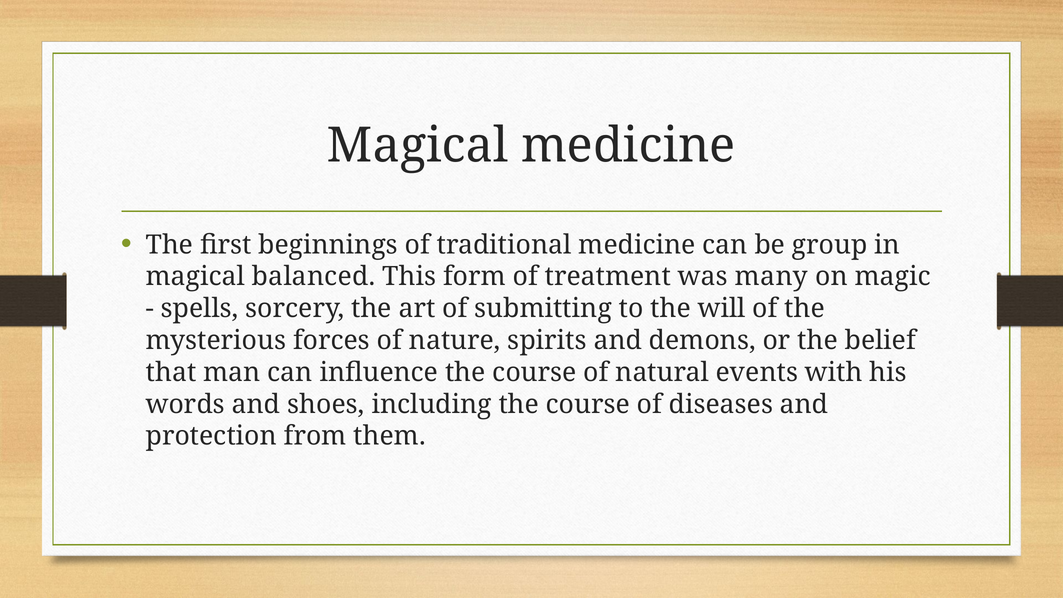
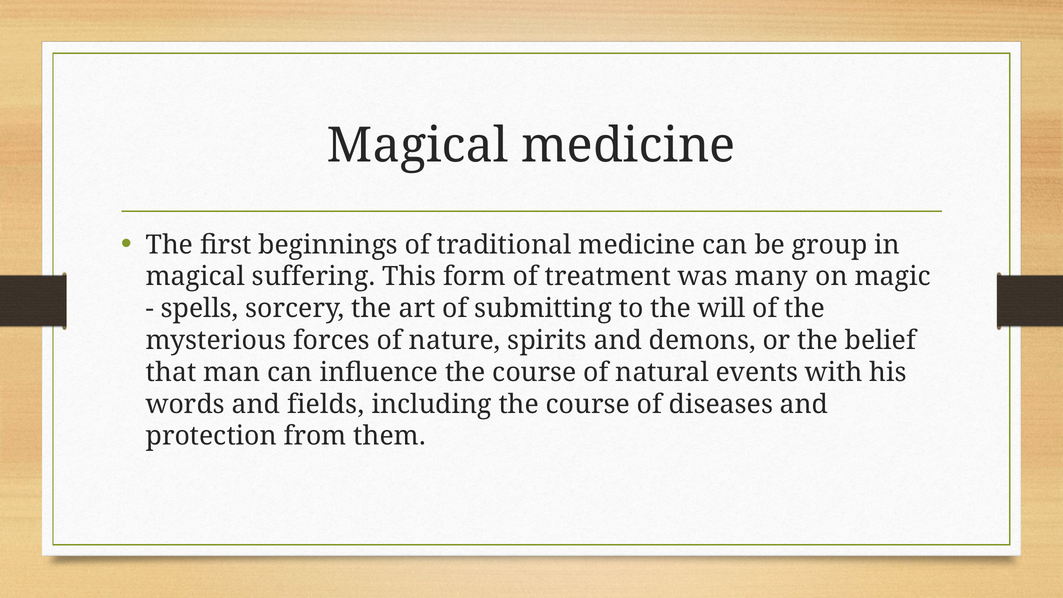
balanced: balanced -> suffering (314, 277)
shoes: shoes -> fields (326, 404)
